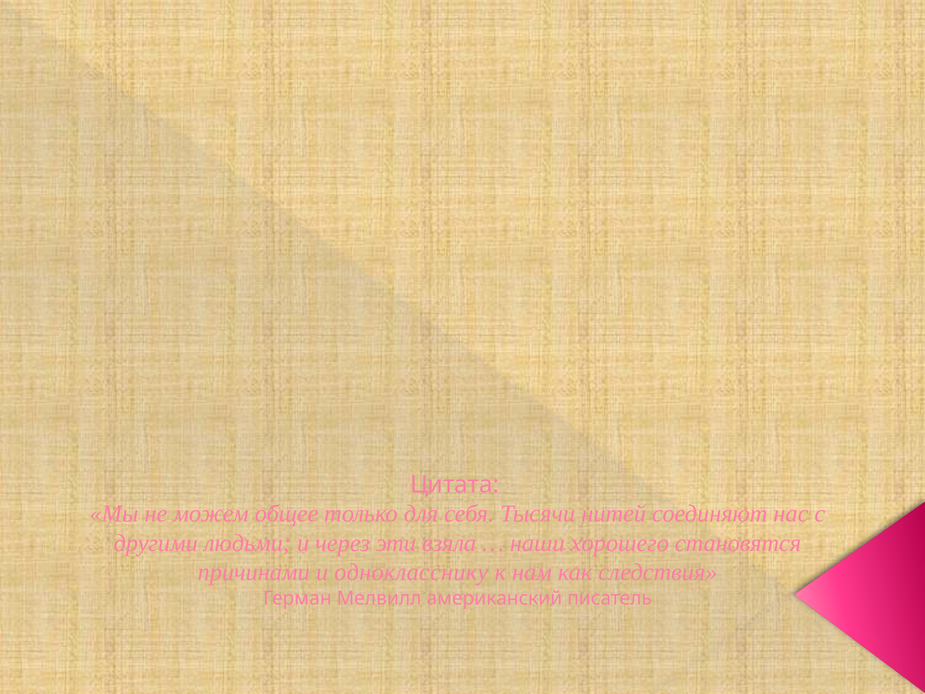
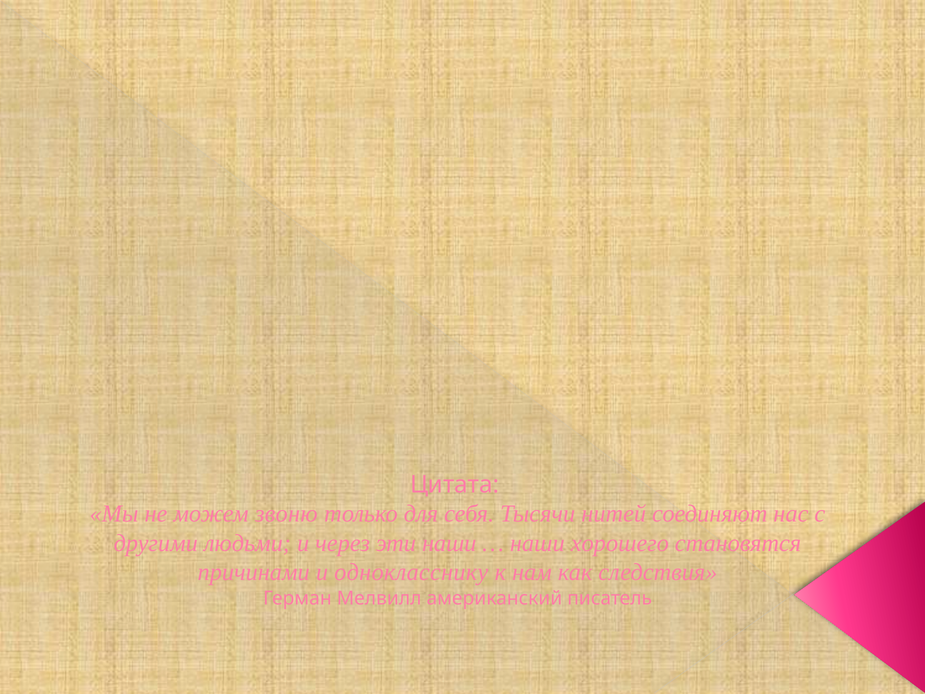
общее: общее -> звоню (286, 514)
эти взяла: взяла -> наши (449, 543)
